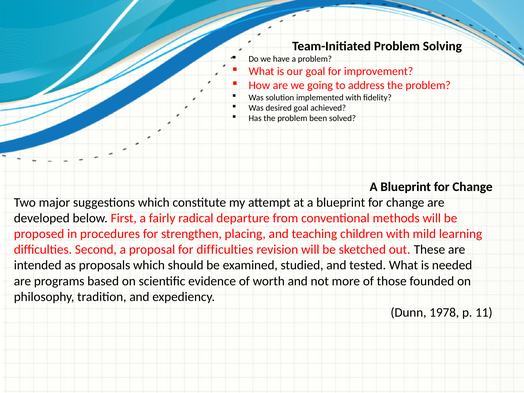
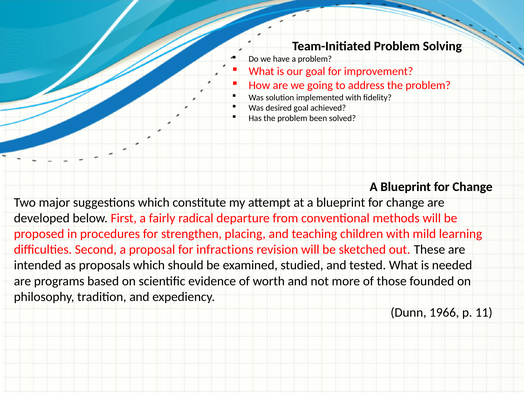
for difficulties: difficulties -> infractions (225, 250)
1978: 1978 -> 1966 (444, 312)
